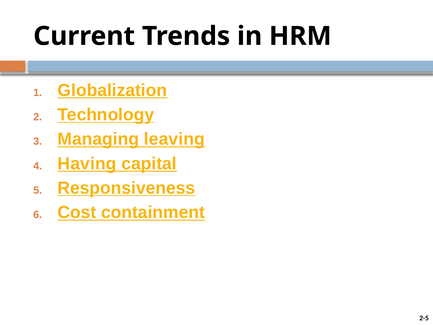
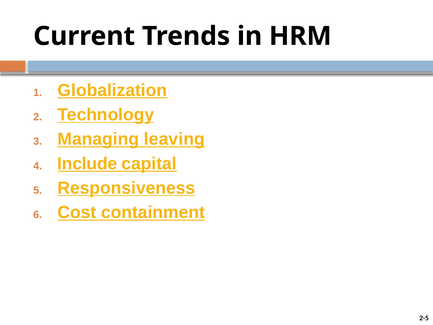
Having: Having -> Include (87, 163)
